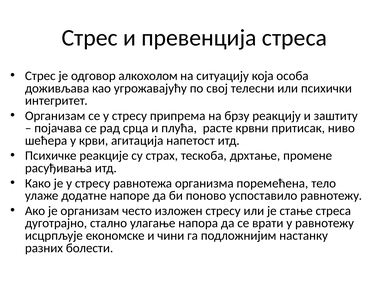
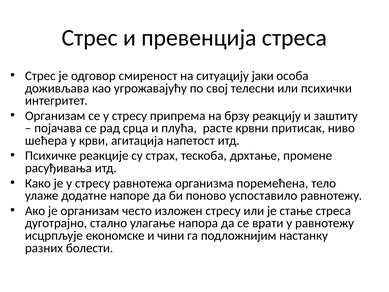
алкохолом: алкохолом -> смиреност (148, 76)
која: која -> јаки (263, 76)
